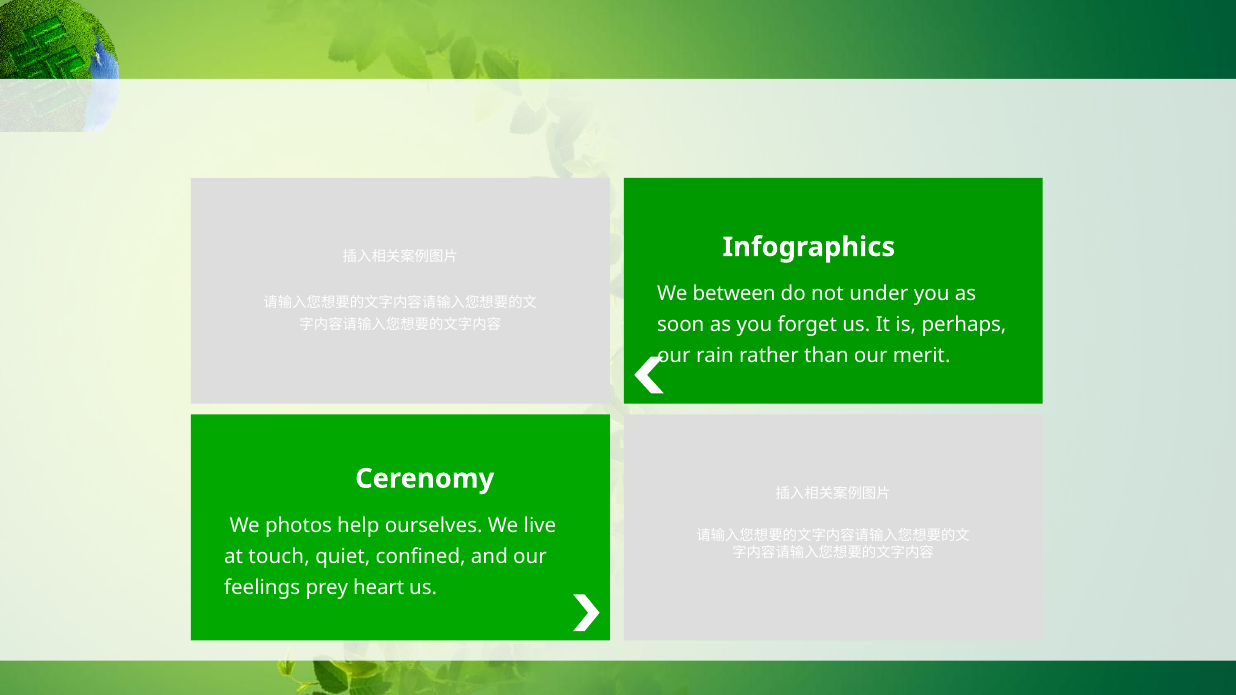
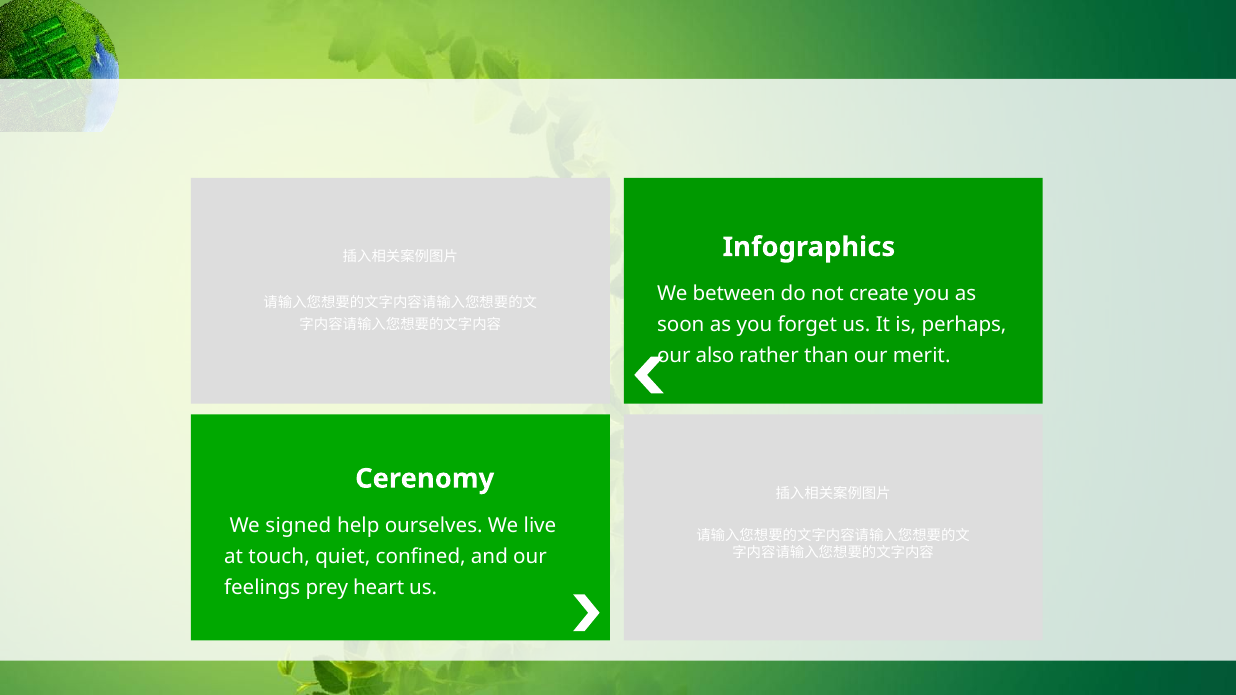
under: under -> create (879, 294)
rain: rain -> also (715, 356)
photos: photos -> signed (298, 526)
